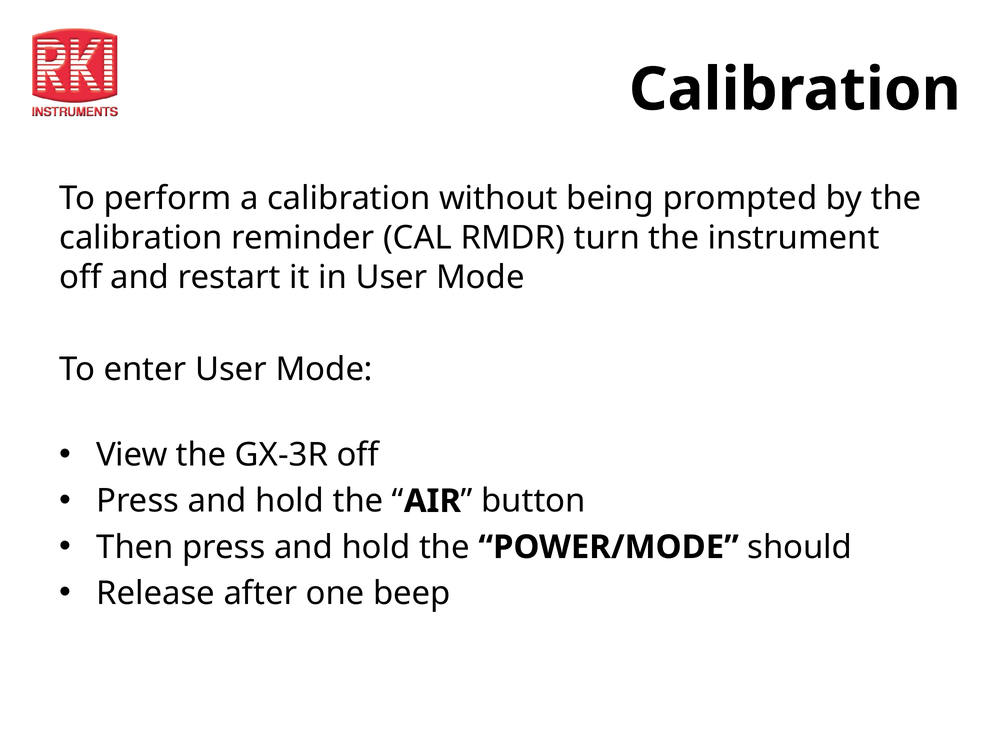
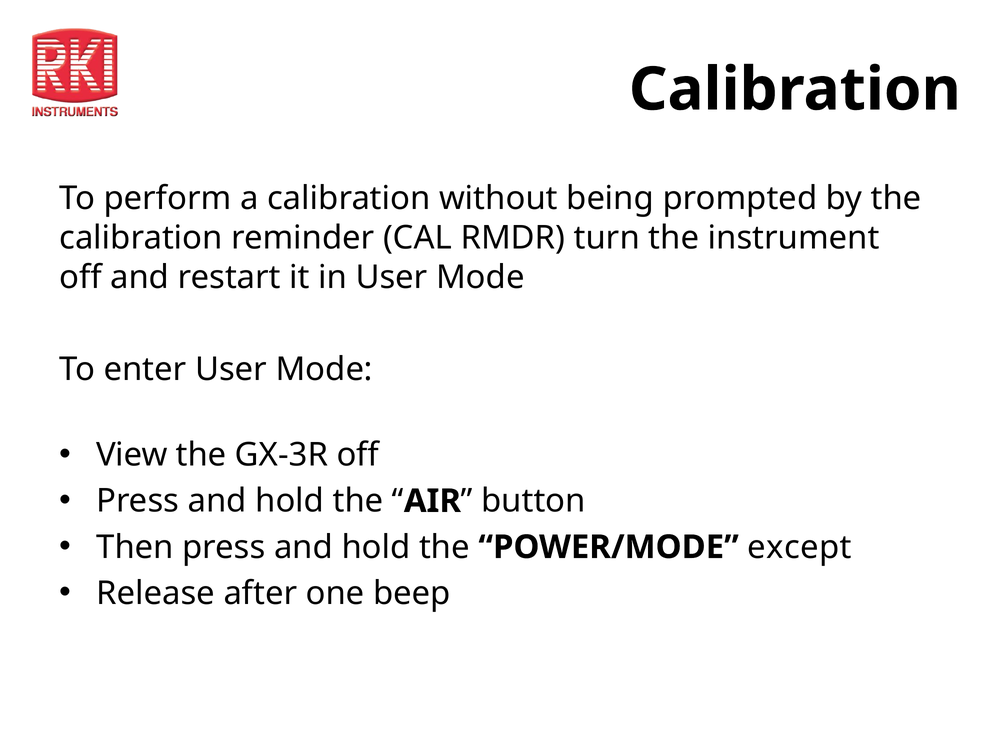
should: should -> except (799, 547)
